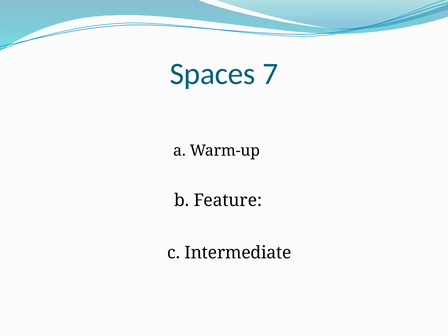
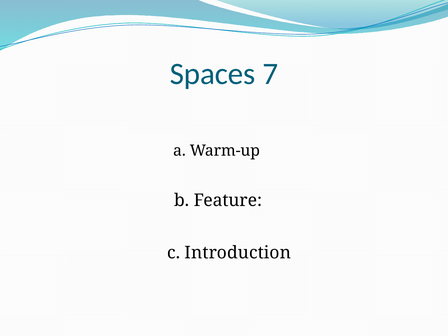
Intermediate: Intermediate -> Introduction (238, 253)
